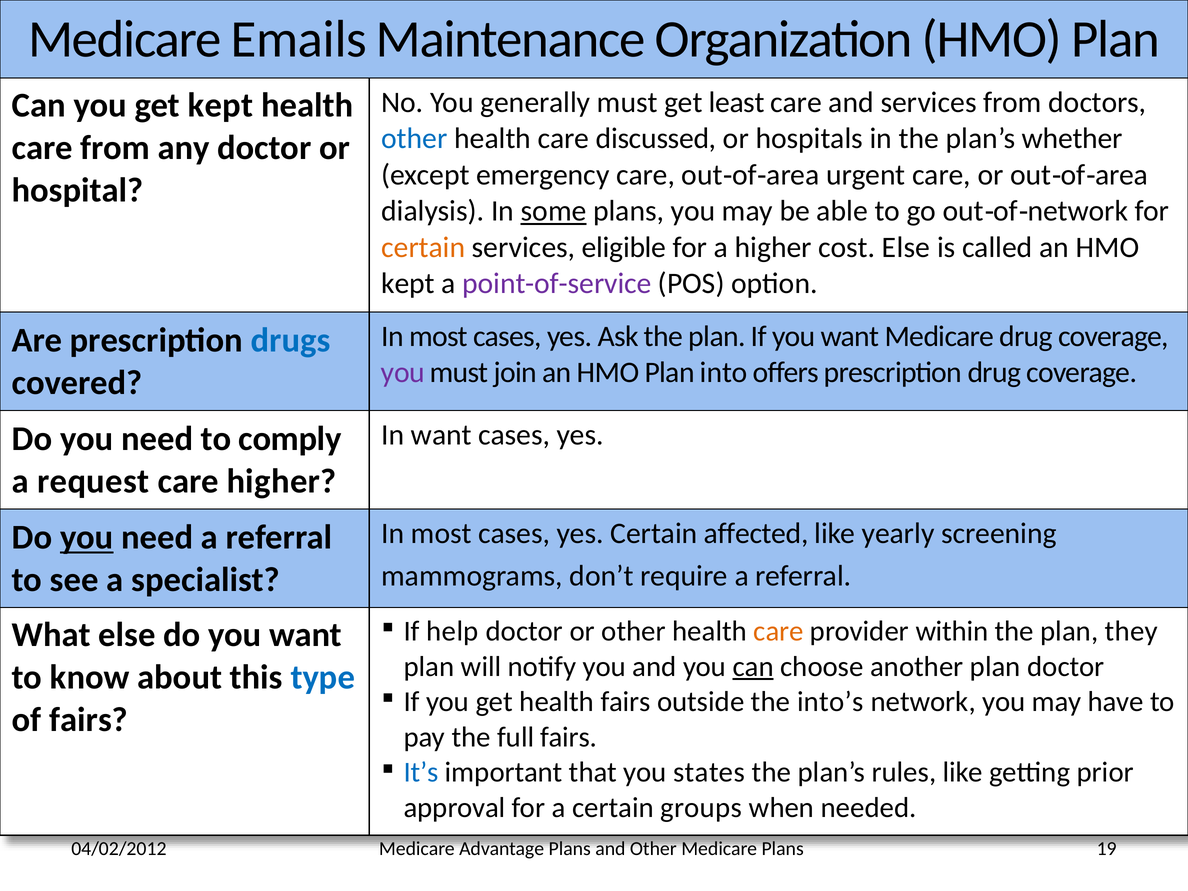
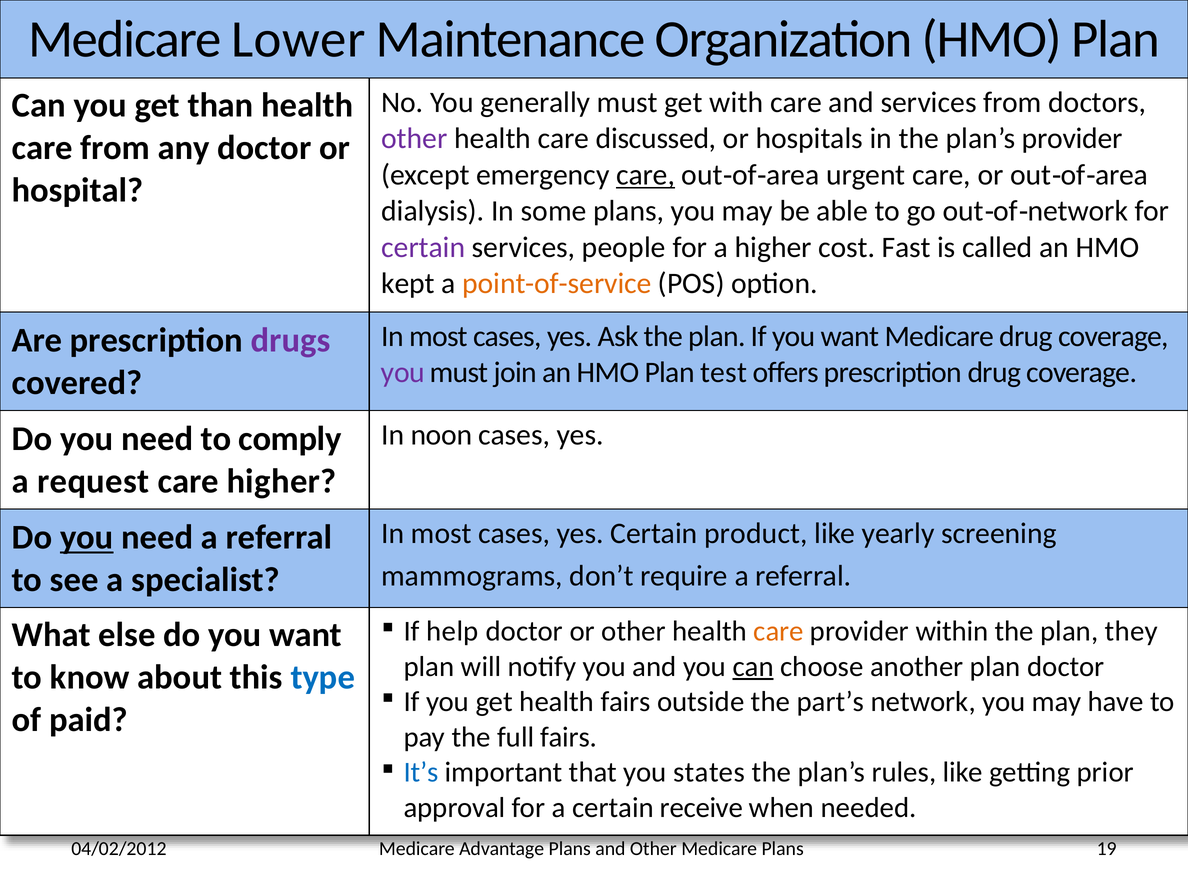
Emails: Emails -> Lower (298, 40)
least: least -> with (736, 102)
get kept: kept -> than (221, 106)
other colour: blue -> purple (414, 139)
plan’s whether: whether -> provider (1072, 139)
care underline: none -> present (646, 175)
some underline: present -> none (554, 211)
certain colour: orange -> purple (423, 247)
eligible: eligible -> people (624, 247)
cost Else: Else -> Fast (906, 247)
point-of-service colour: purple -> orange (557, 284)
drugs colour: blue -> purple (291, 340)
into: into -> test (724, 373)
In want: want -> noon (441, 435)
affected: affected -> product (756, 533)
into’s: into’s -> part’s (830, 702)
of fairs: fairs -> paid (89, 720)
groups: groups -> receive (701, 808)
